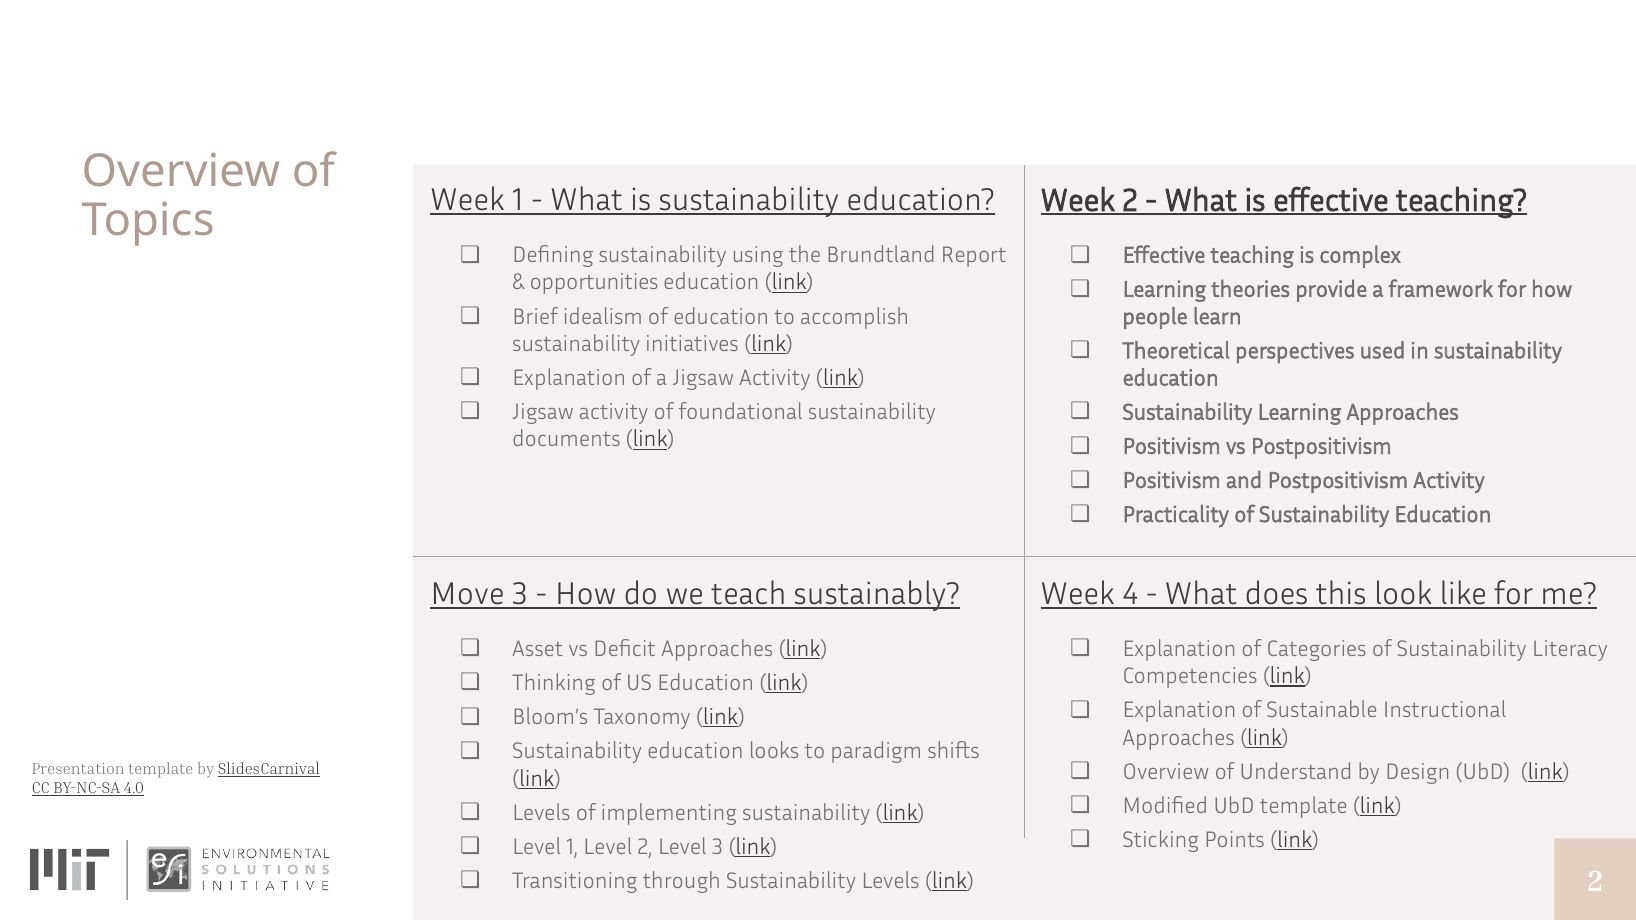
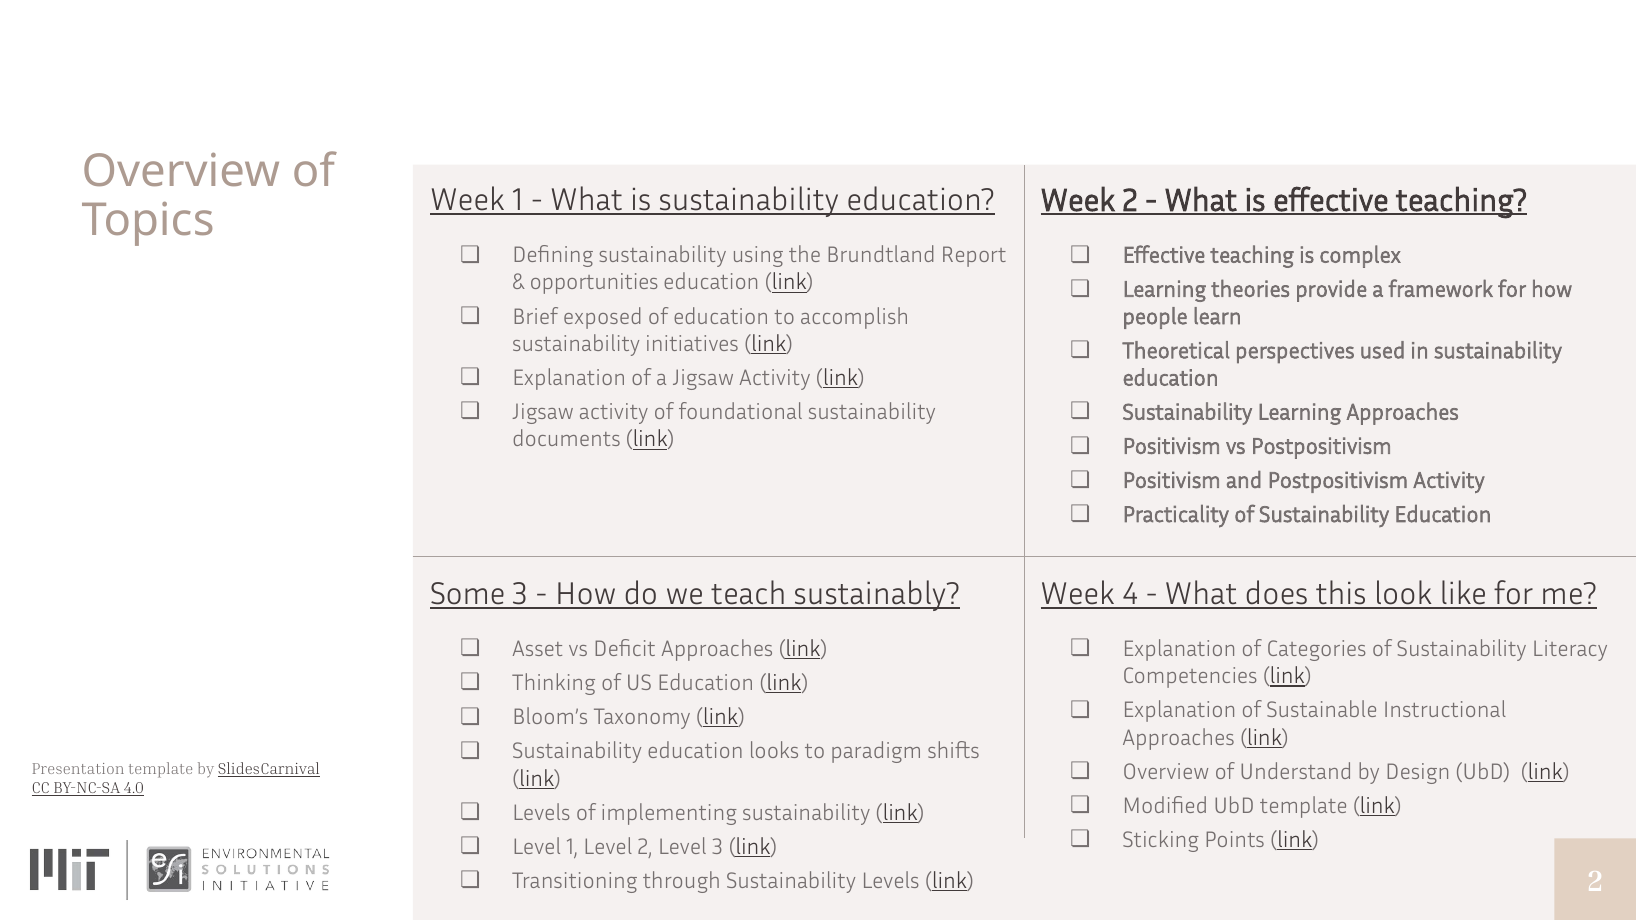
idealism: idealism -> exposed (603, 317)
Move: Move -> Some (468, 594)
